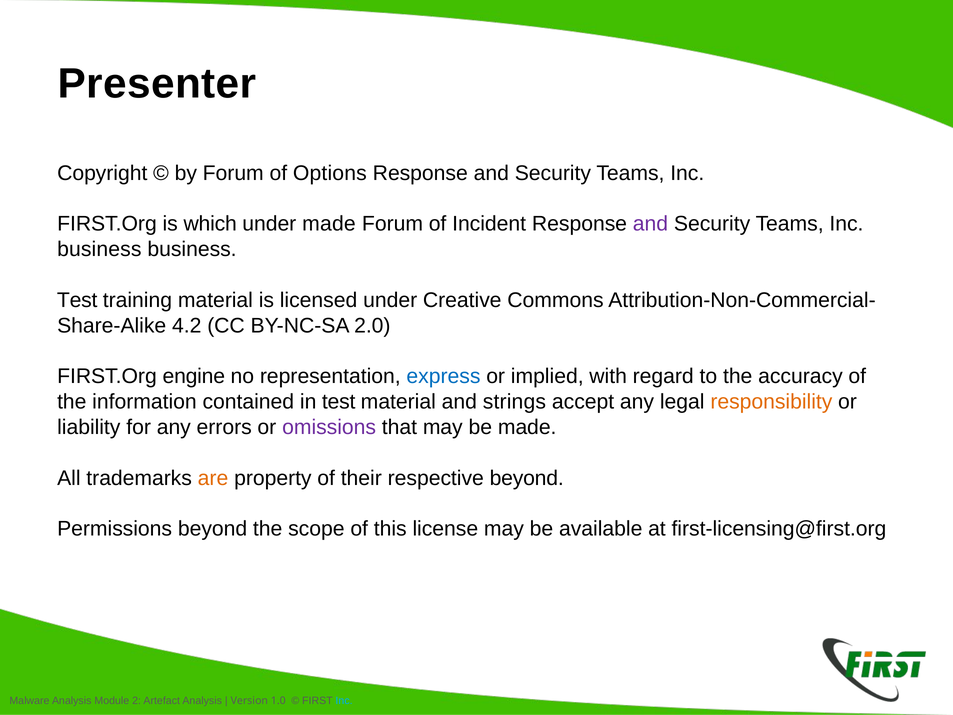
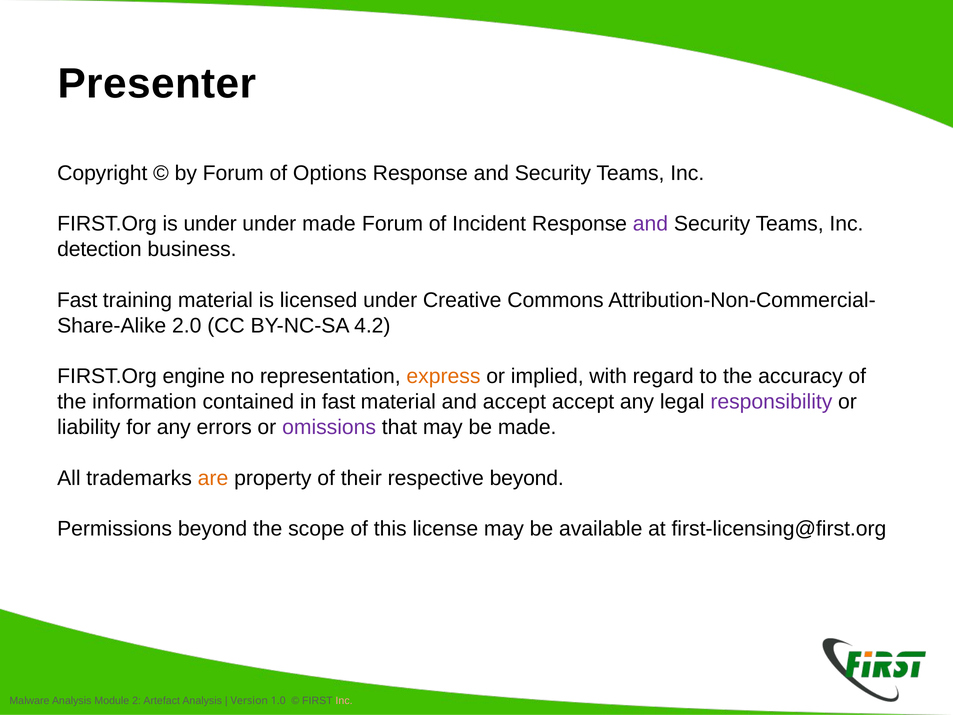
is which: which -> under (210, 224)
business: business -> detection (99, 249)
Test: Test -> Fast (77, 300)
4.2: 4.2 -> 2.0 (187, 325)
2.0: 2.0 -> 4.2 (372, 325)
express colour: blue -> orange (443, 376)
in test: test -> fast (339, 402)
and strings: strings -> accept (514, 402)
responsibility colour: orange -> purple (771, 402)
Inc colour: light blue -> pink (344, 700)
